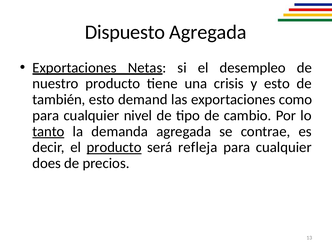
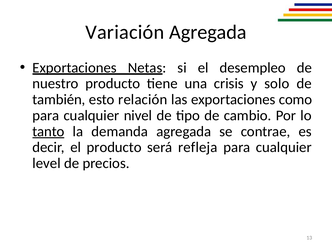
Dispuesto: Dispuesto -> Variación (125, 32)
y esto: esto -> solo (277, 84)
demand: demand -> relación (143, 100)
producto underline: present -> none (114, 147)
does: does -> level (47, 163)
